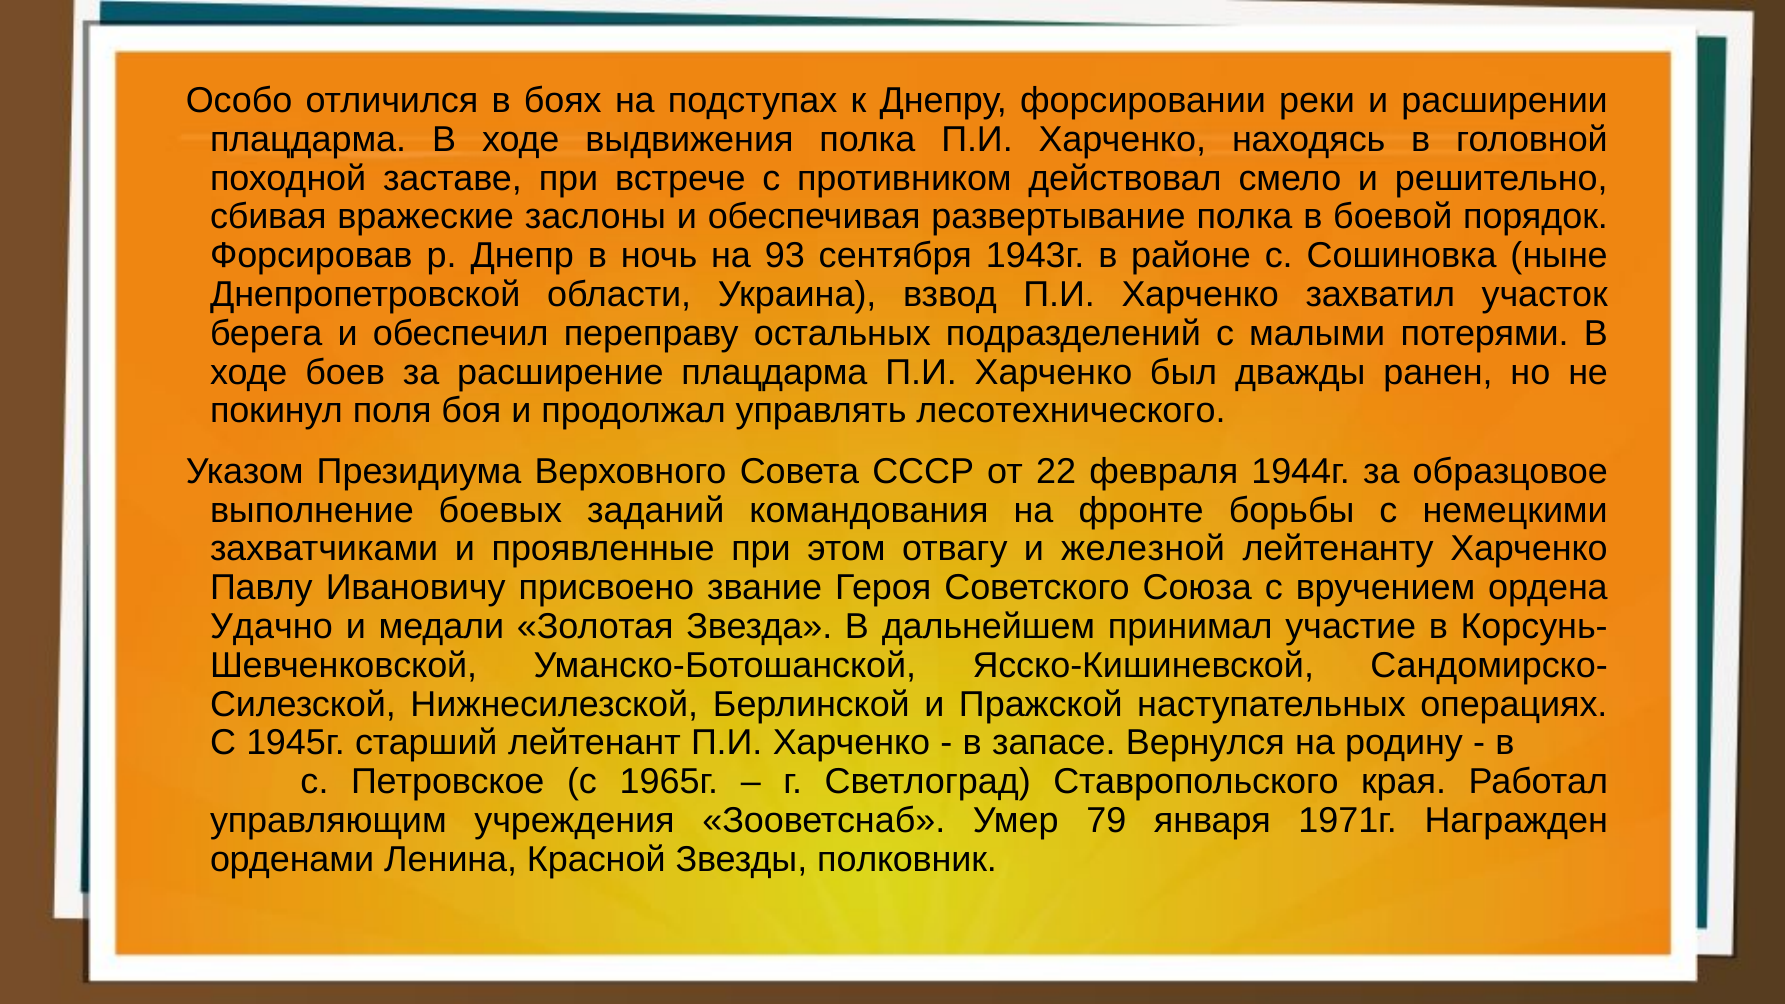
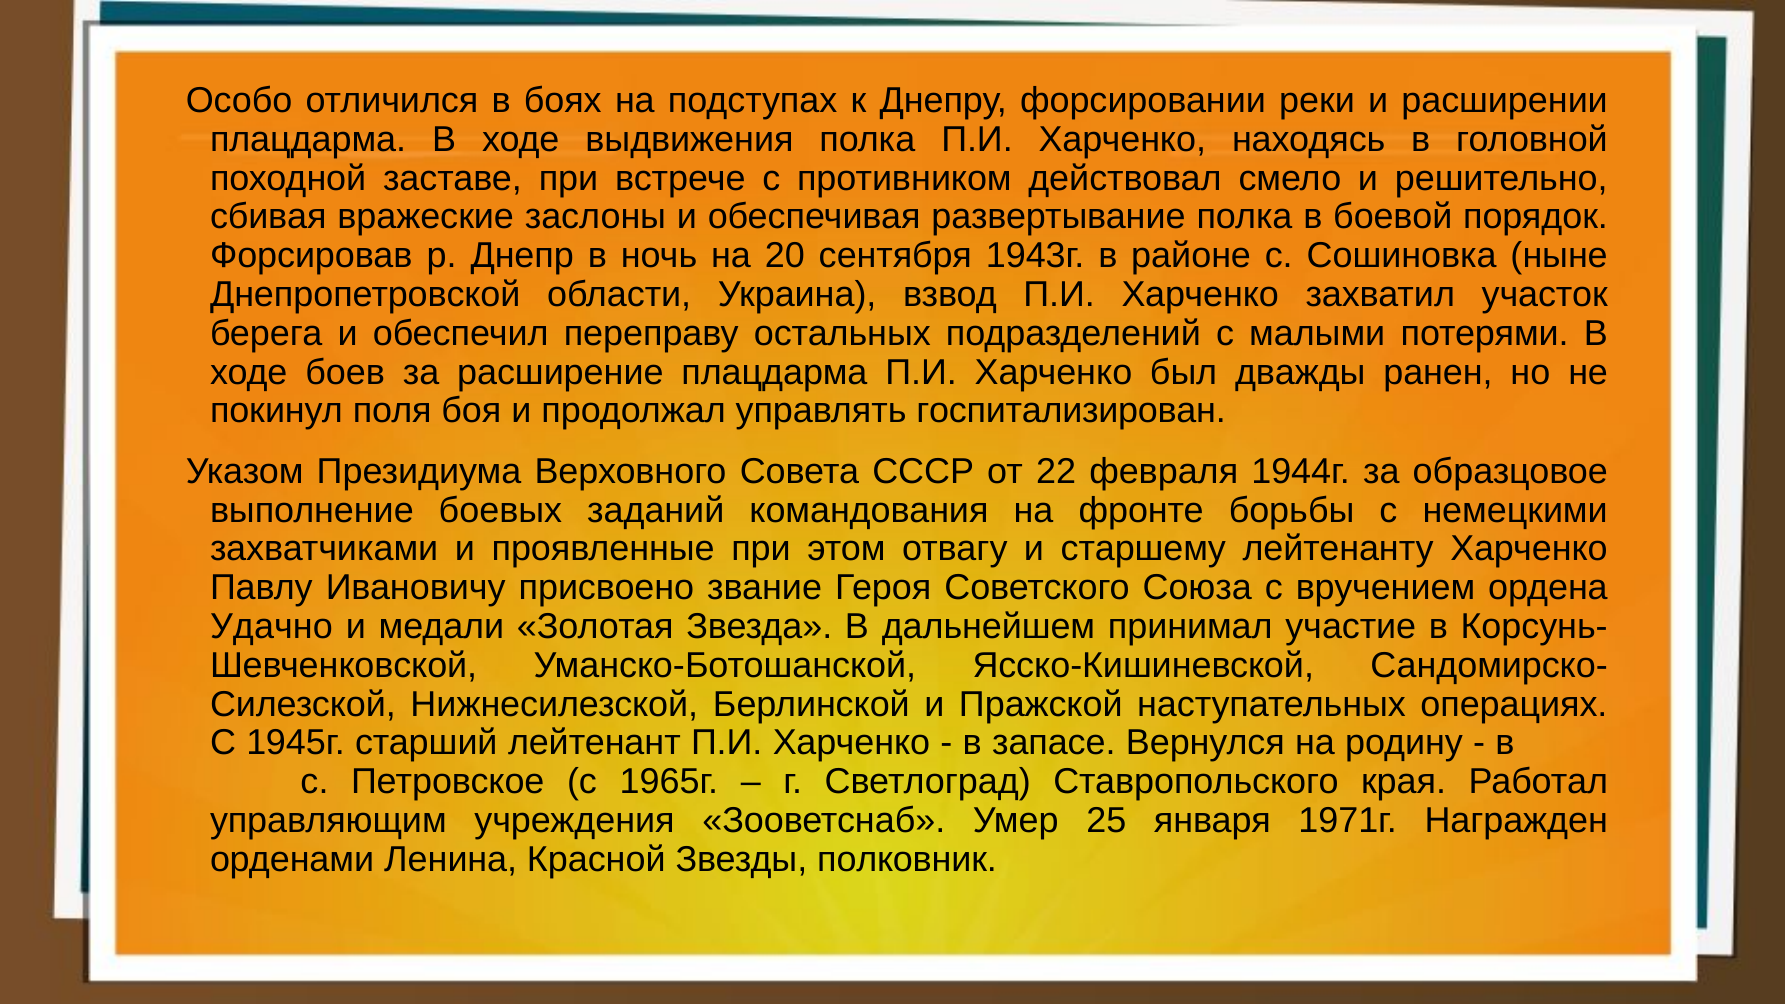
93: 93 -> 20 (785, 256)
лесотехнического: лесотехнического -> госпитализирован (1071, 411)
железной: железной -> старшему (1143, 549)
79: 79 -> 25 (1106, 821)
